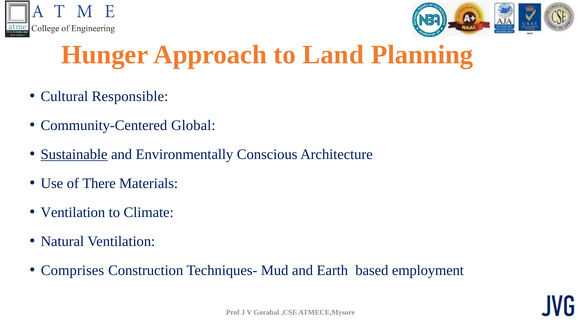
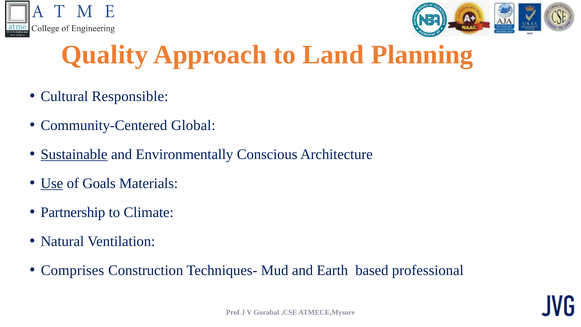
Hunger: Hunger -> Quality (105, 55)
Use underline: none -> present (52, 183)
There: There -> Goals (99, 183)
Ventilation: Ventilation -> Partnership (73, 212)
employment: employment -> professional (428, 270)
